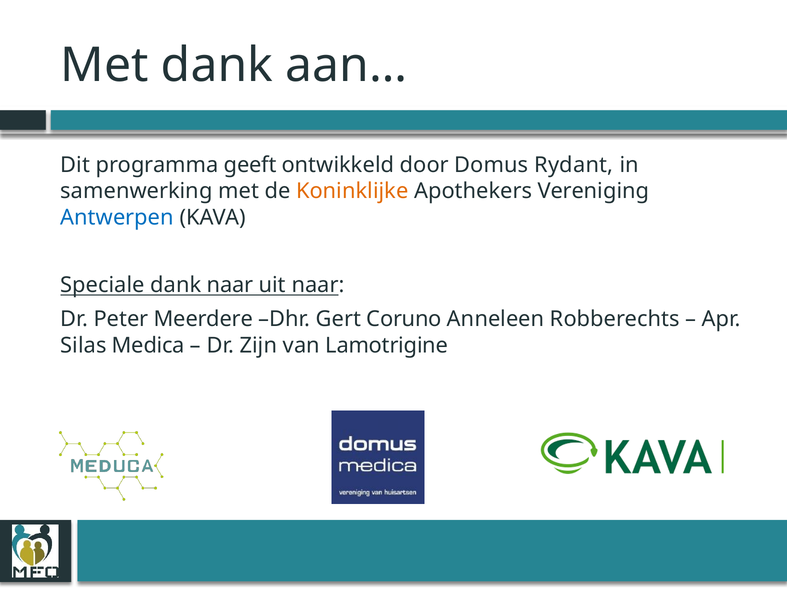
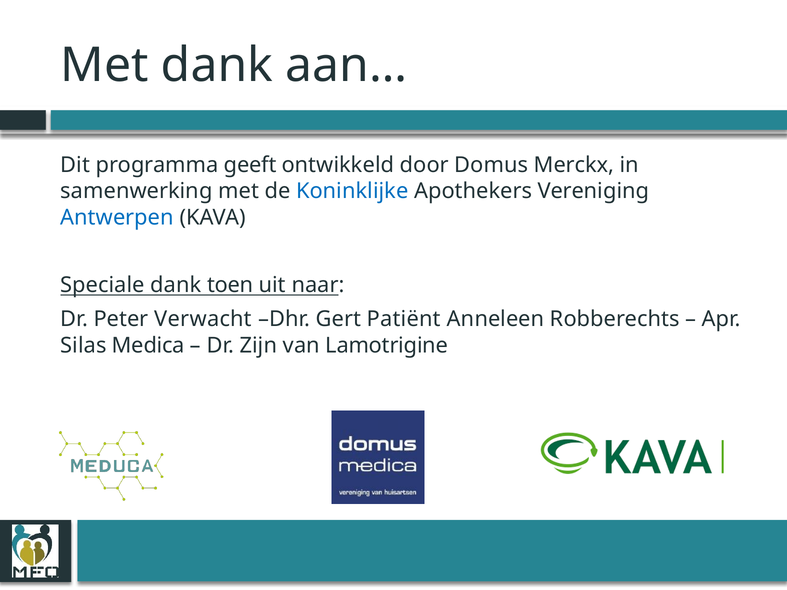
Rydant: Rydant -> Merckx (574, 165)
Koninklijke colour: orange -> blue (352, 191)
dank naar: naar -> toen (230, 285)
Meerdere: Meerdere -> Verwacht (203, 319)
Coruno: Coruno -> Patiënt (404, 319)
